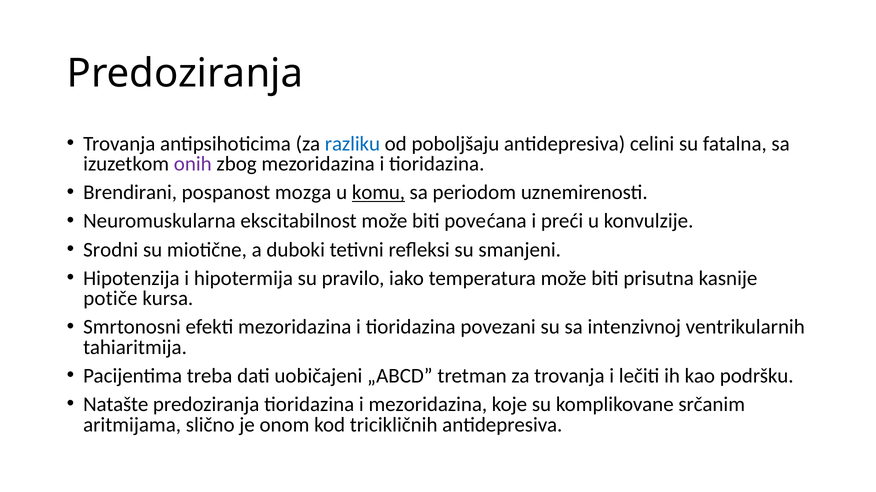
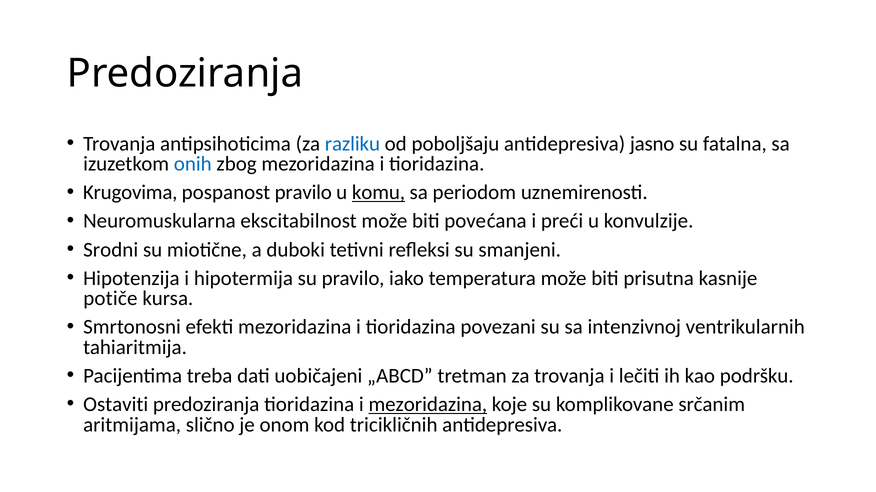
celini: celini -> jasno (652, 144)
onih colour: purple -> blue (193, 164)
Brendirani: Brendirani -> Krugovima (130, 193)
pospanost mozga: mozga -> pravilo (303, 193)
Natašte: Natašte -> Ostaviti (116, 405)
mezoridazina underline: none -> present (428, 405)
